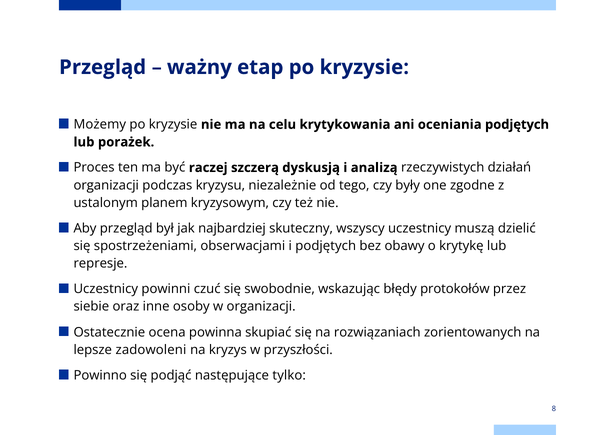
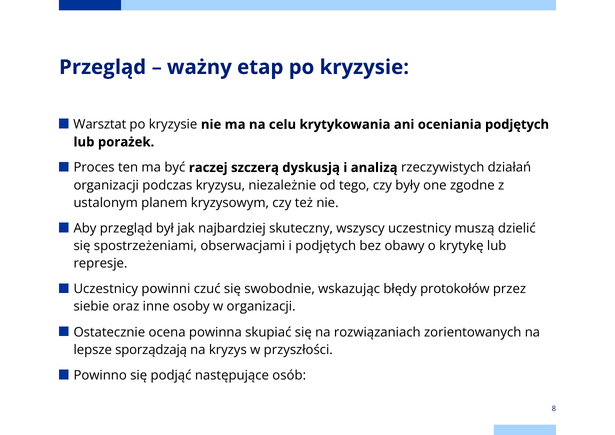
Możemy: Możemy -> Warsztat (100, 124)
zadowoleni: zadowoleni -> sporządzają (151, 350)
tylko: tylko -> osób (289, 375)
